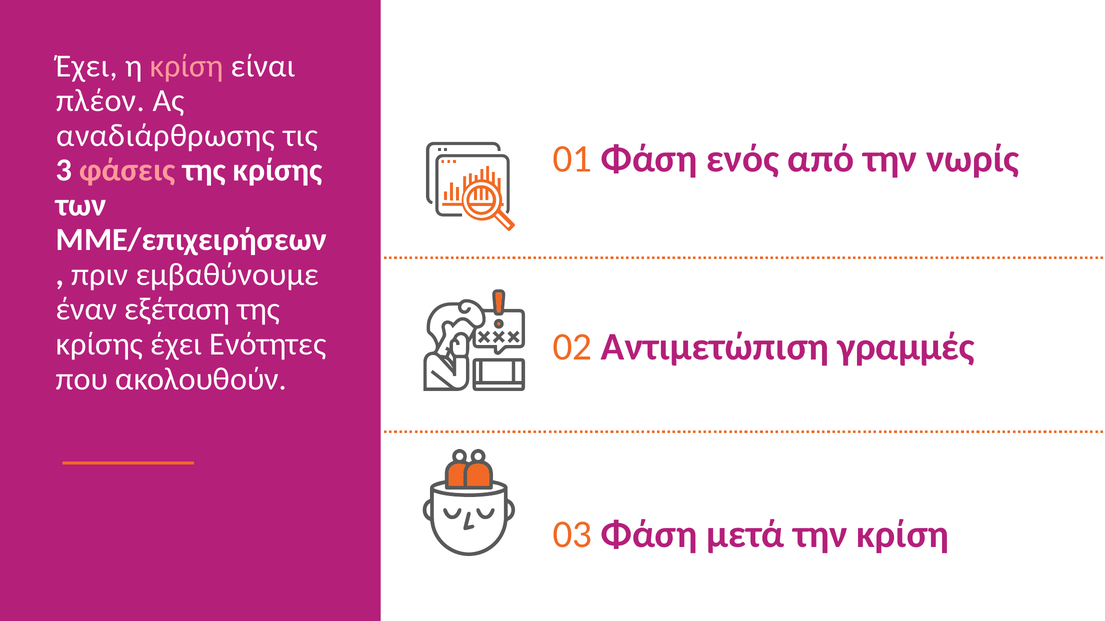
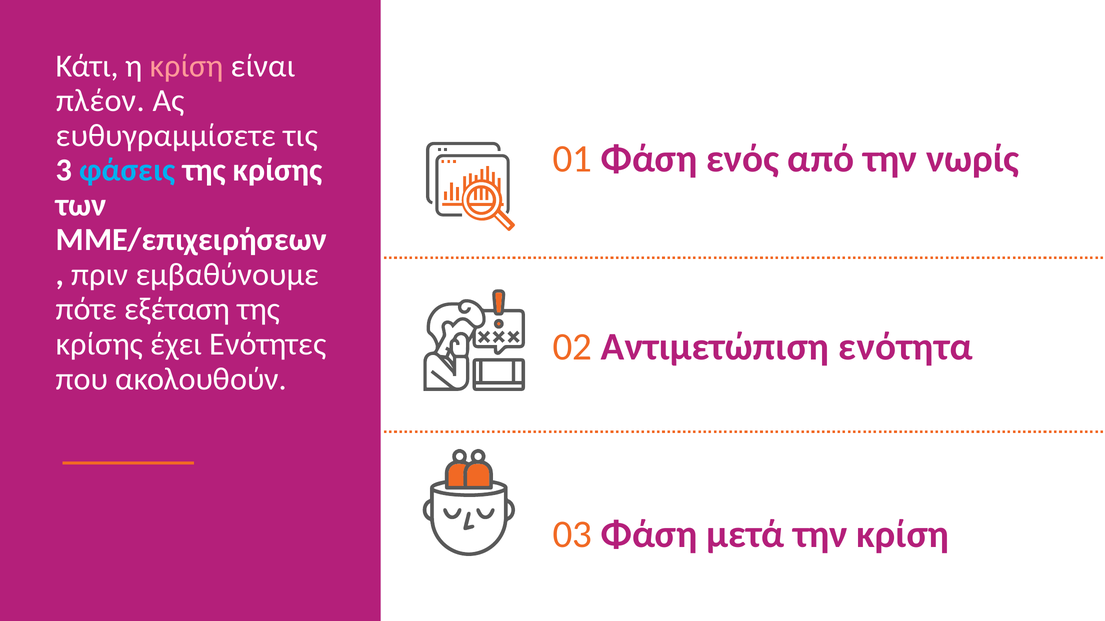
Έχει: Έχει -> Κάτι (87, 66)
αναδιάρθρωσης: αναδιάρθρωσης -> ευθυγραμμίσετε (166, 136)
φάσεις colour: pink -> light blue (127, 170)
έναν: έναν -> πότε (87, 310)
γραμμές: γραμμές -> ενότητα (906, 347)
